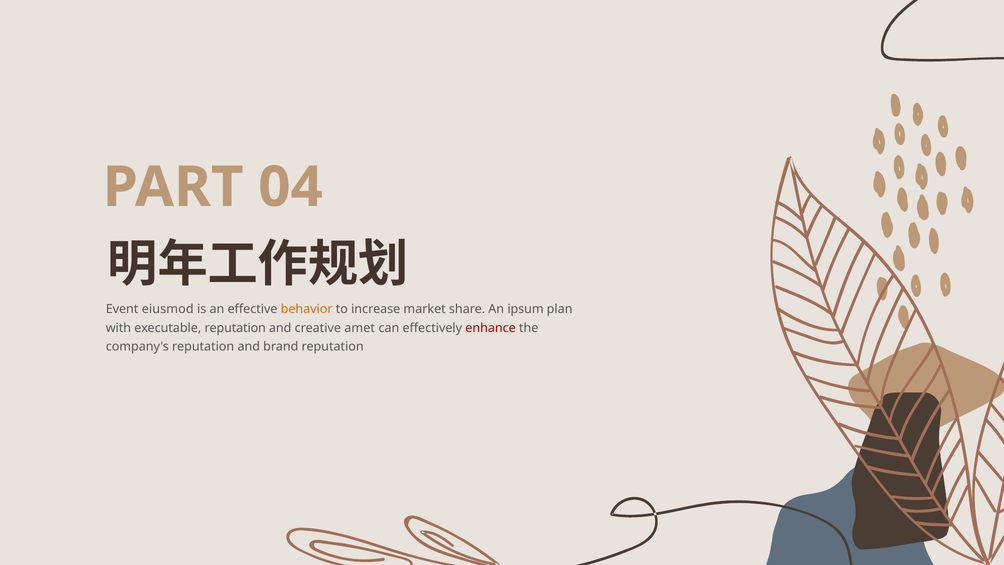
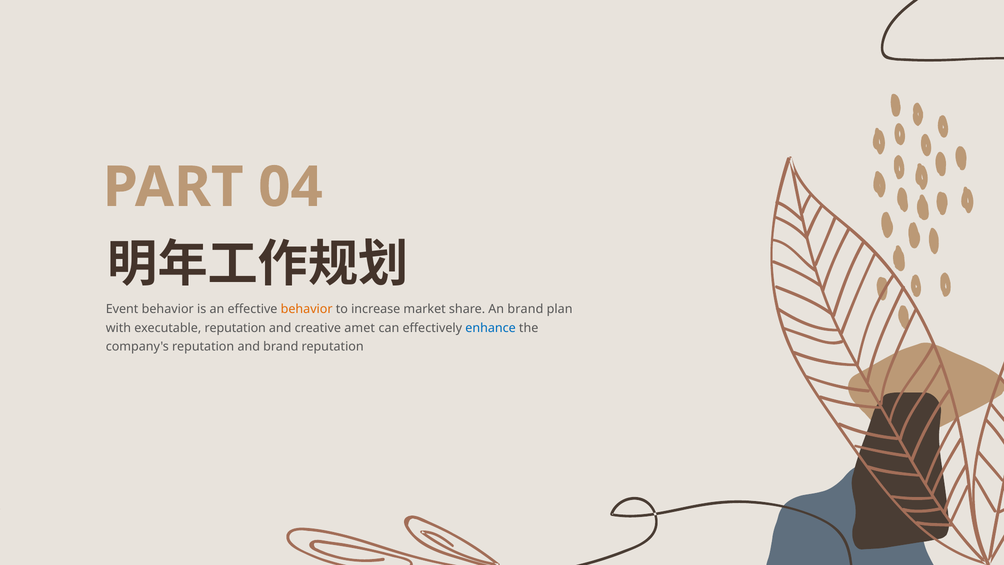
Event eiusmod: eiusmod -> behavior (168, 309)
An ipsum: ipsum -> brand (525, 309)
enhance colour: red -> blue (491, 328)
